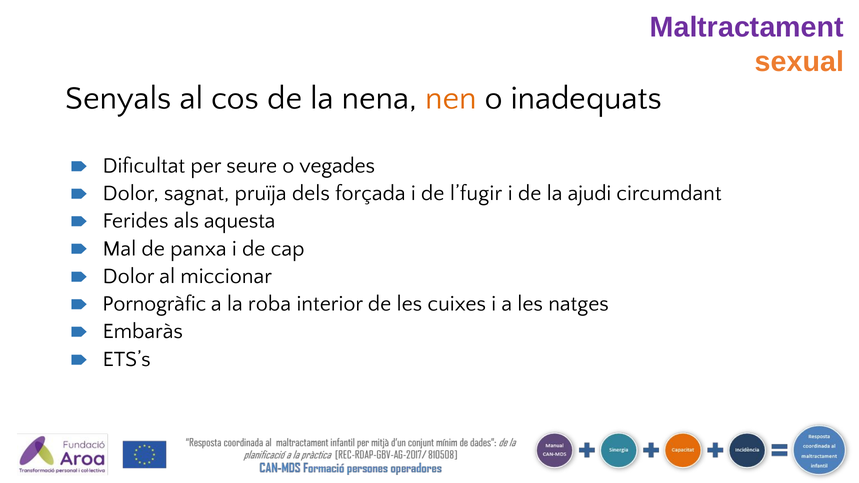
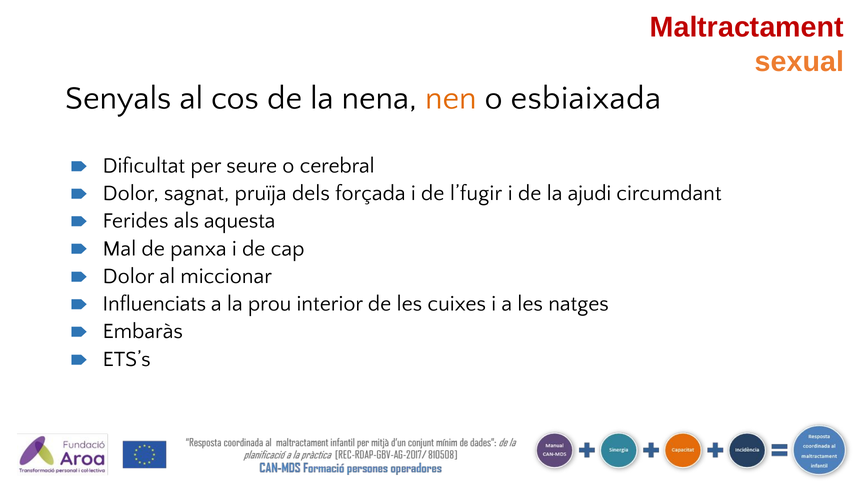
Maltractament colour: purple -> red (747, 28)
inadequats: inadequats -> esbiaixada (586, 98)
vegades: vegades -> cerebral (337, 166)
Pornogràfic: Pornogràfic -> Influenciats (154, 304)
roba: roba -> prou (270, 304)
